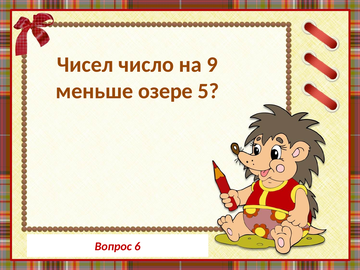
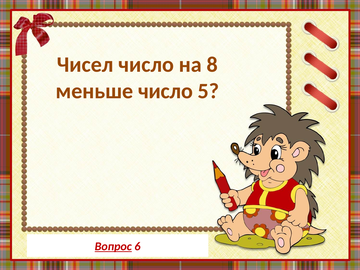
9: 9 -> 8 (212, 65)
меньше озере: озере -> число (165, 91)
Вопрос underline: none -> present (113, 246)
